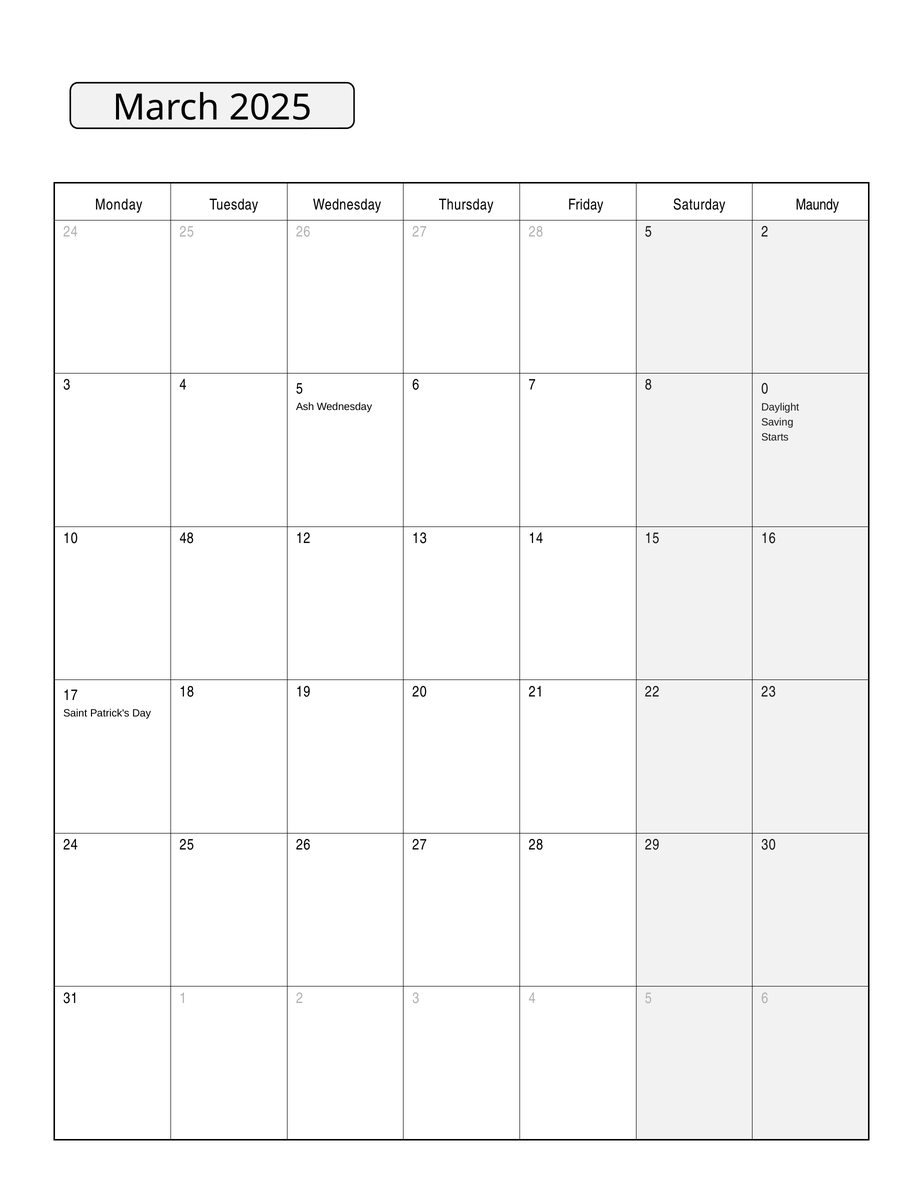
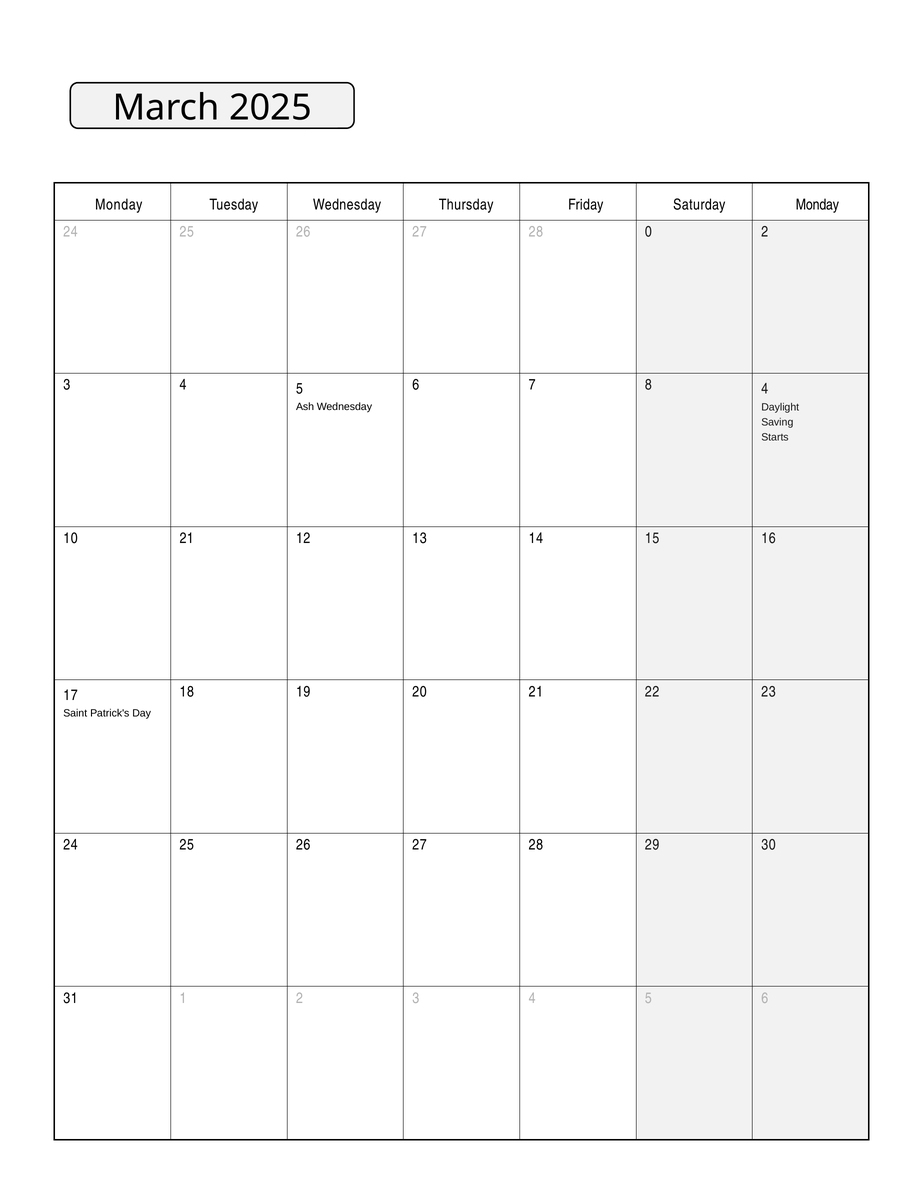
Saturday Maundy: Maundy -> Monday (817, 205)
28 5: 5 -> 0 (648, 232)
8 0: 0 -> 4 (765, 389)
10 48: 48 -> 21 (187, 539)
